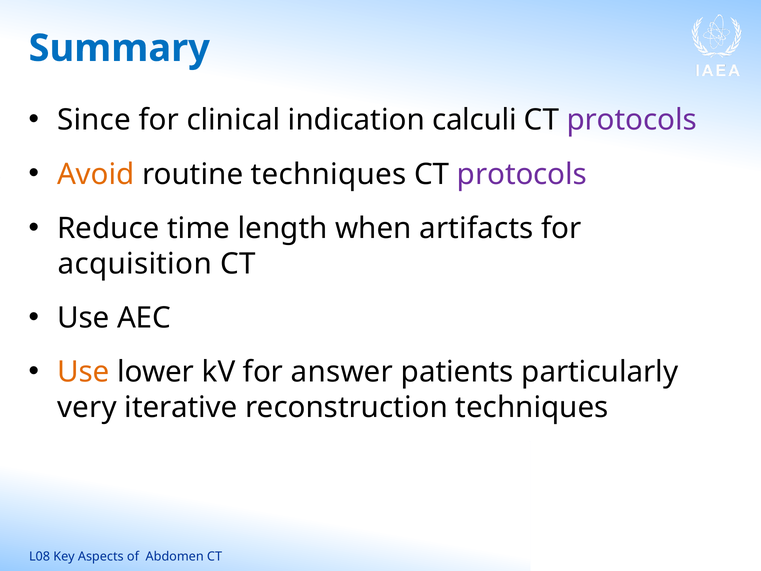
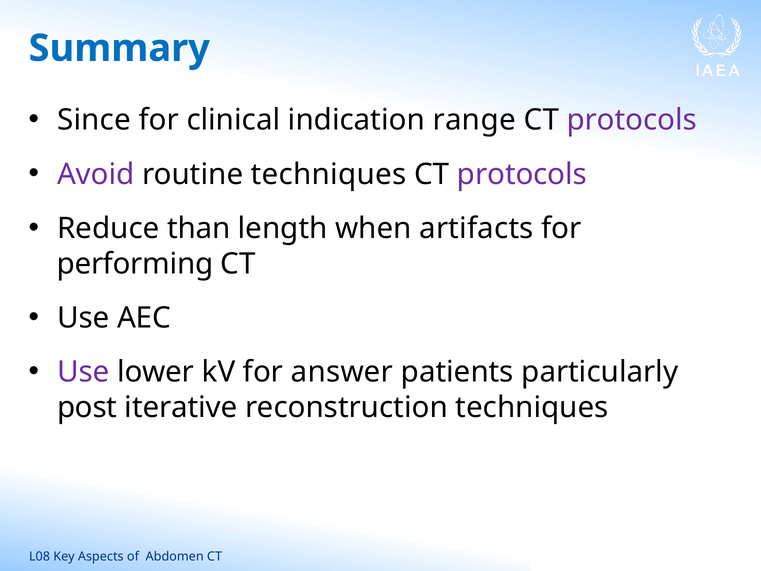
calculi: calculi -> range (474, 120)
Avoid colour: orange -> purple (96, 174)
time: time -> than (199, 228)
acquisition: acquisition -> performing (135, 264)
Use colour: orange -> purple (83, 372)
very: very -> post (87, 407)
